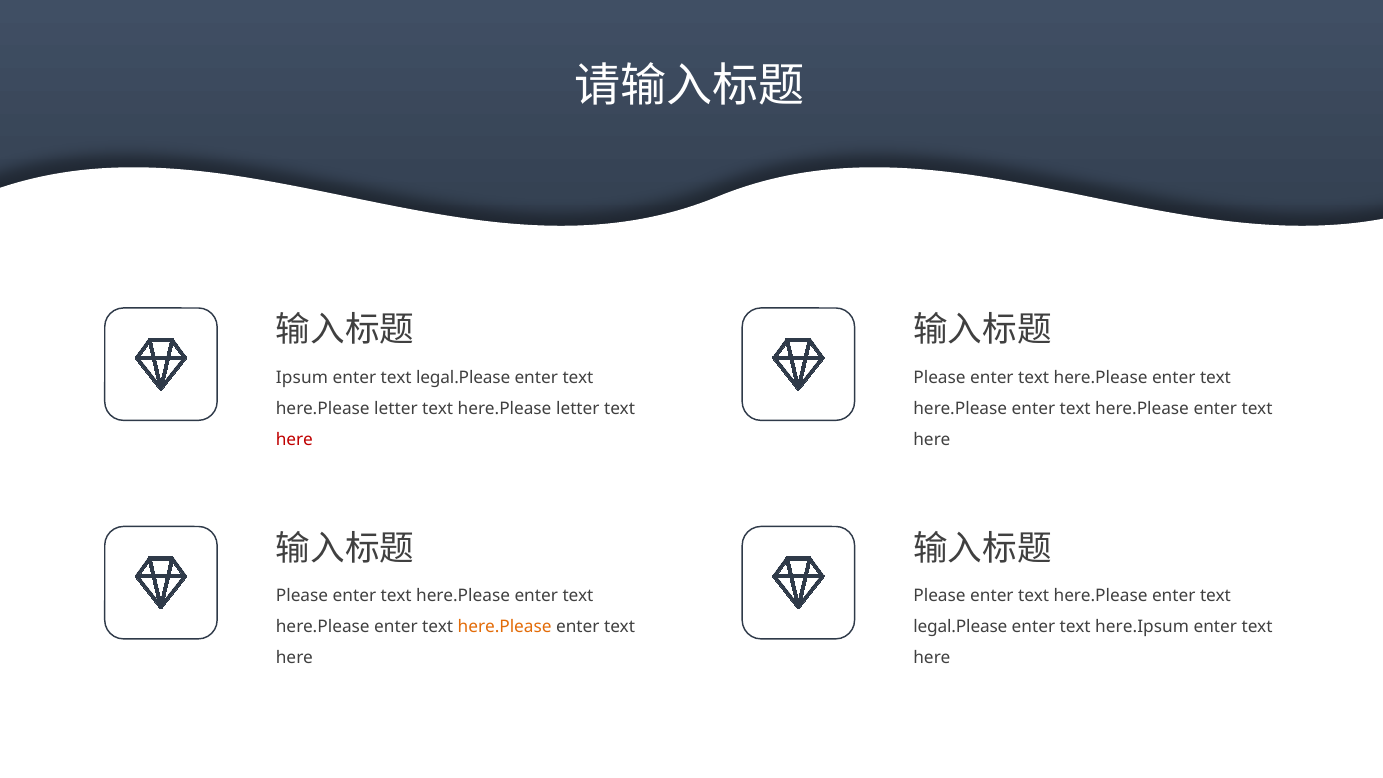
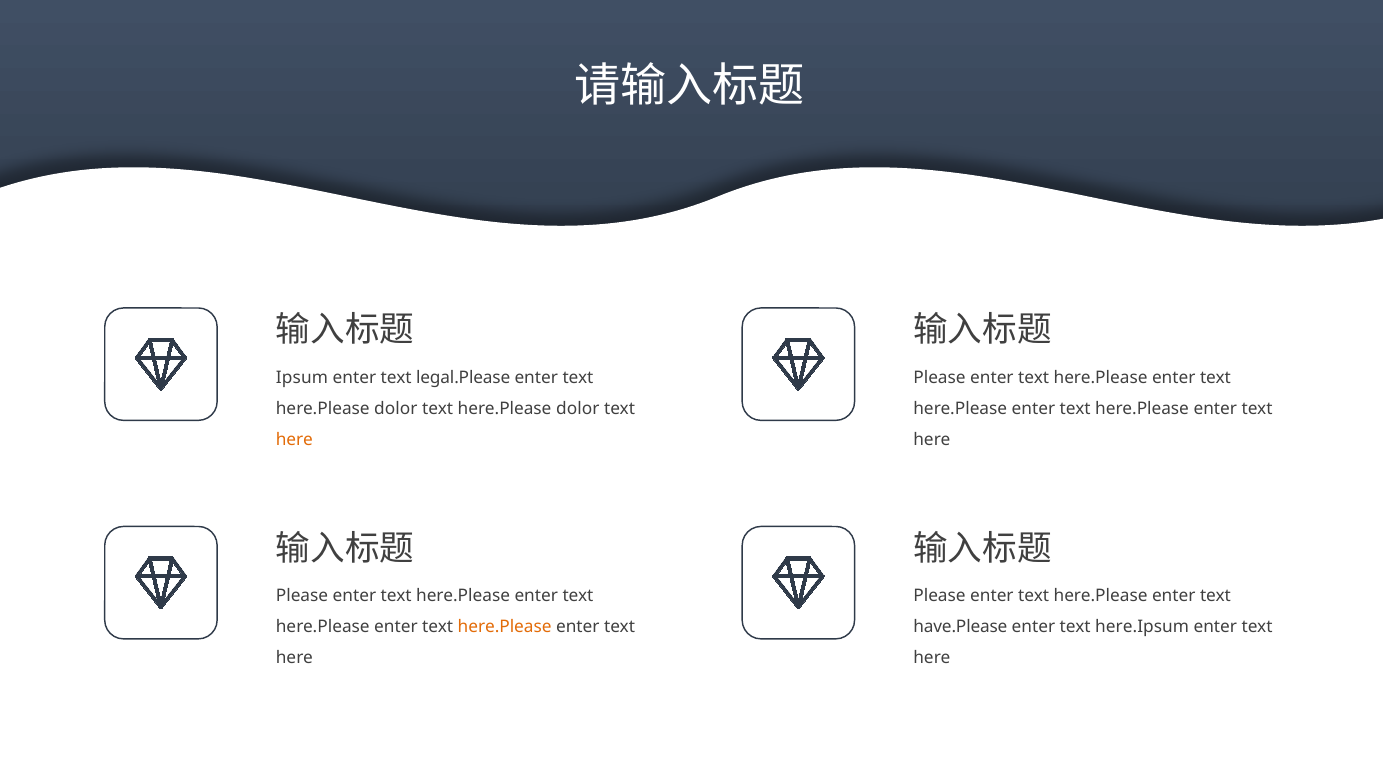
letter: letter -> dolor (396, 409)
letter: letter -> dolor (578, 409)
here colour: red -> orange (294, 440)
legal.Please: legal.Please -> have.Please (960, 627)
